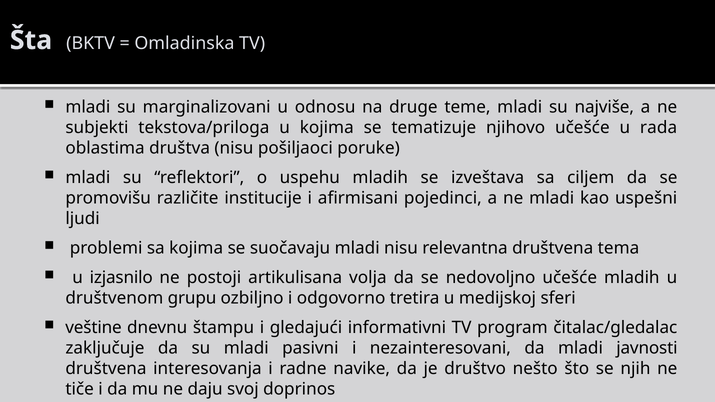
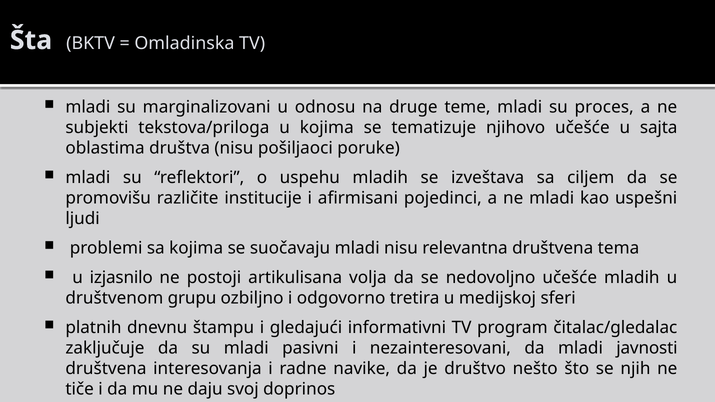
najviše: najviše -> proces (604, 107)
rada: rada -> sajta (659, 128)
veštine: veštine -> platnih (93, 328)
